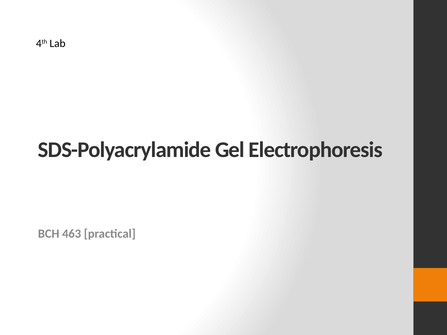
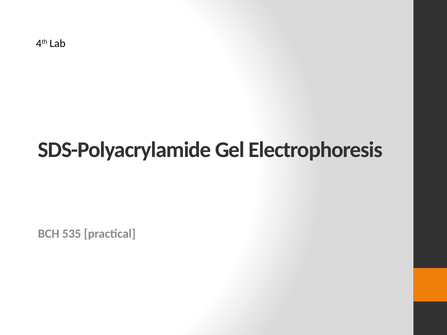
463: 463 -> 535 (72, 234)
